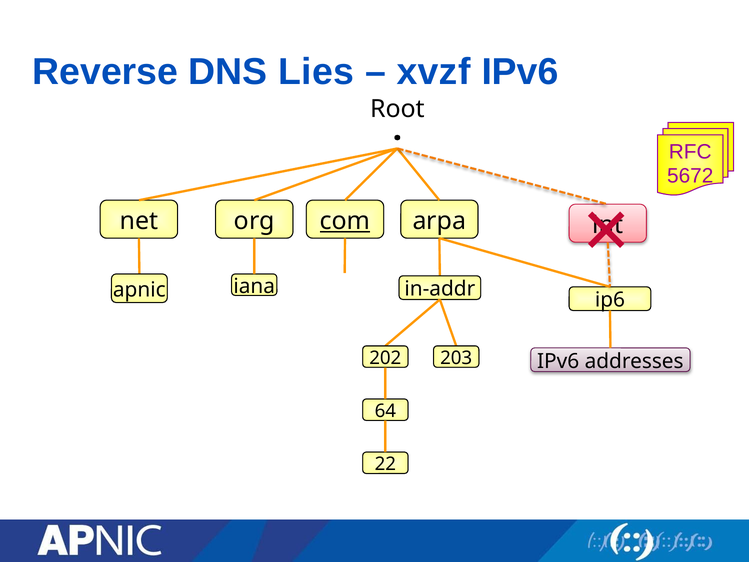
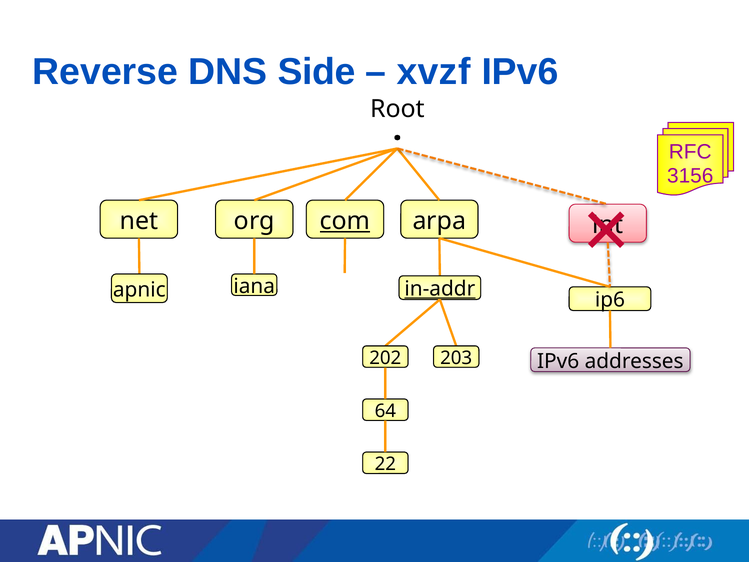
Lies: Lies -> Side (316, 72)
5672: 5672 -> 3156 (690, 176)
in-addr underline: none -> present (440, 289)
